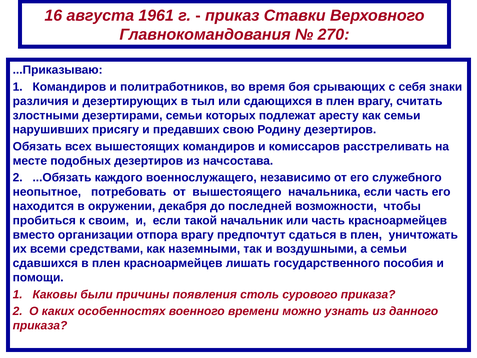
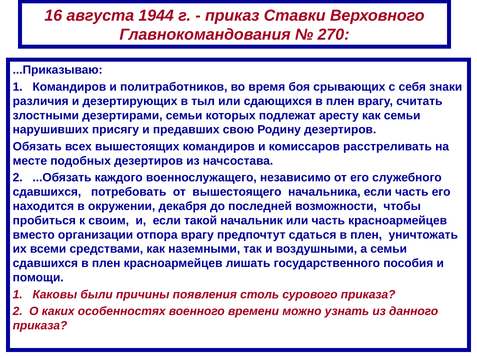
1961: 1961 -> 1944 (156, 15)
неопытное: неопытное -> сдавшихся (47, 192)
